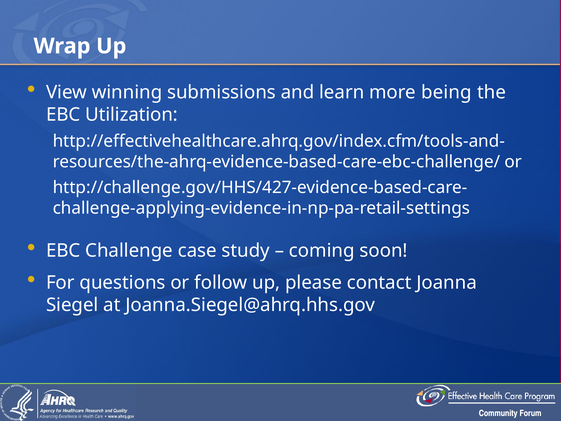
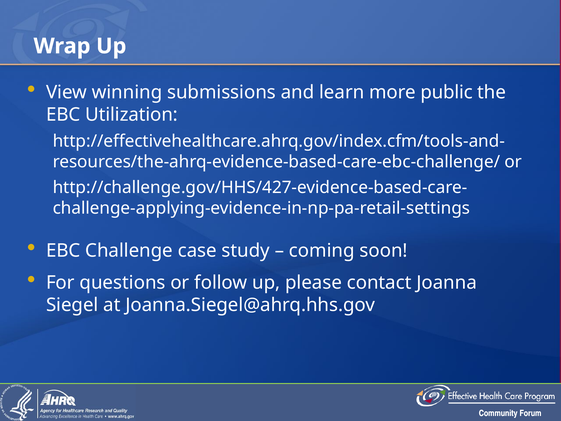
being: being -> public (447, 92)
